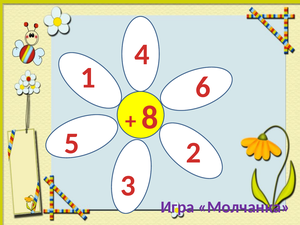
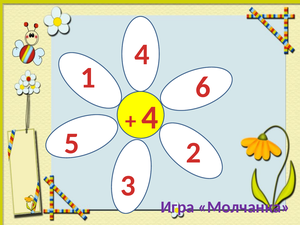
8: 8 -> 4 (150, 118)
